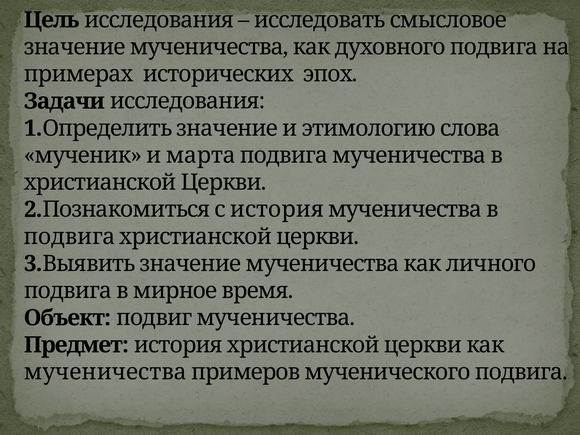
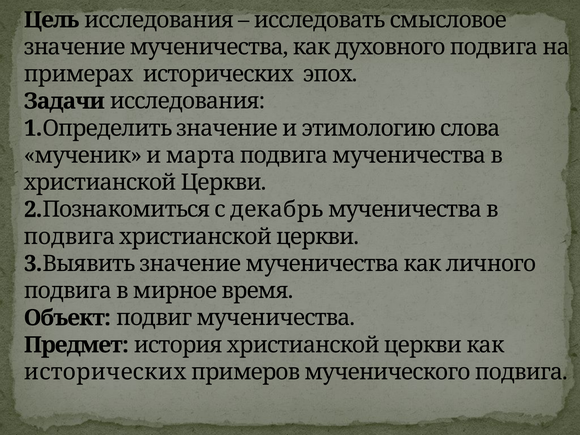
с история: история -> декабрь (277, 210)
мученичества: мученичества -> исторических (105, 372)
